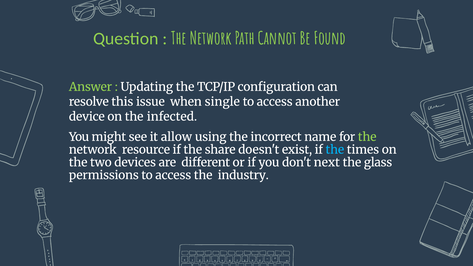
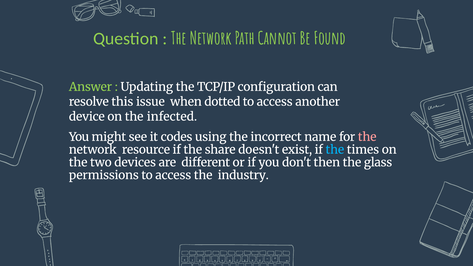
single: single -> dotted (222, 102)
allow: allow -> codes (177, 137)
the colour: light green -> pink (367, 137)
next: next -> then (327, 163)
